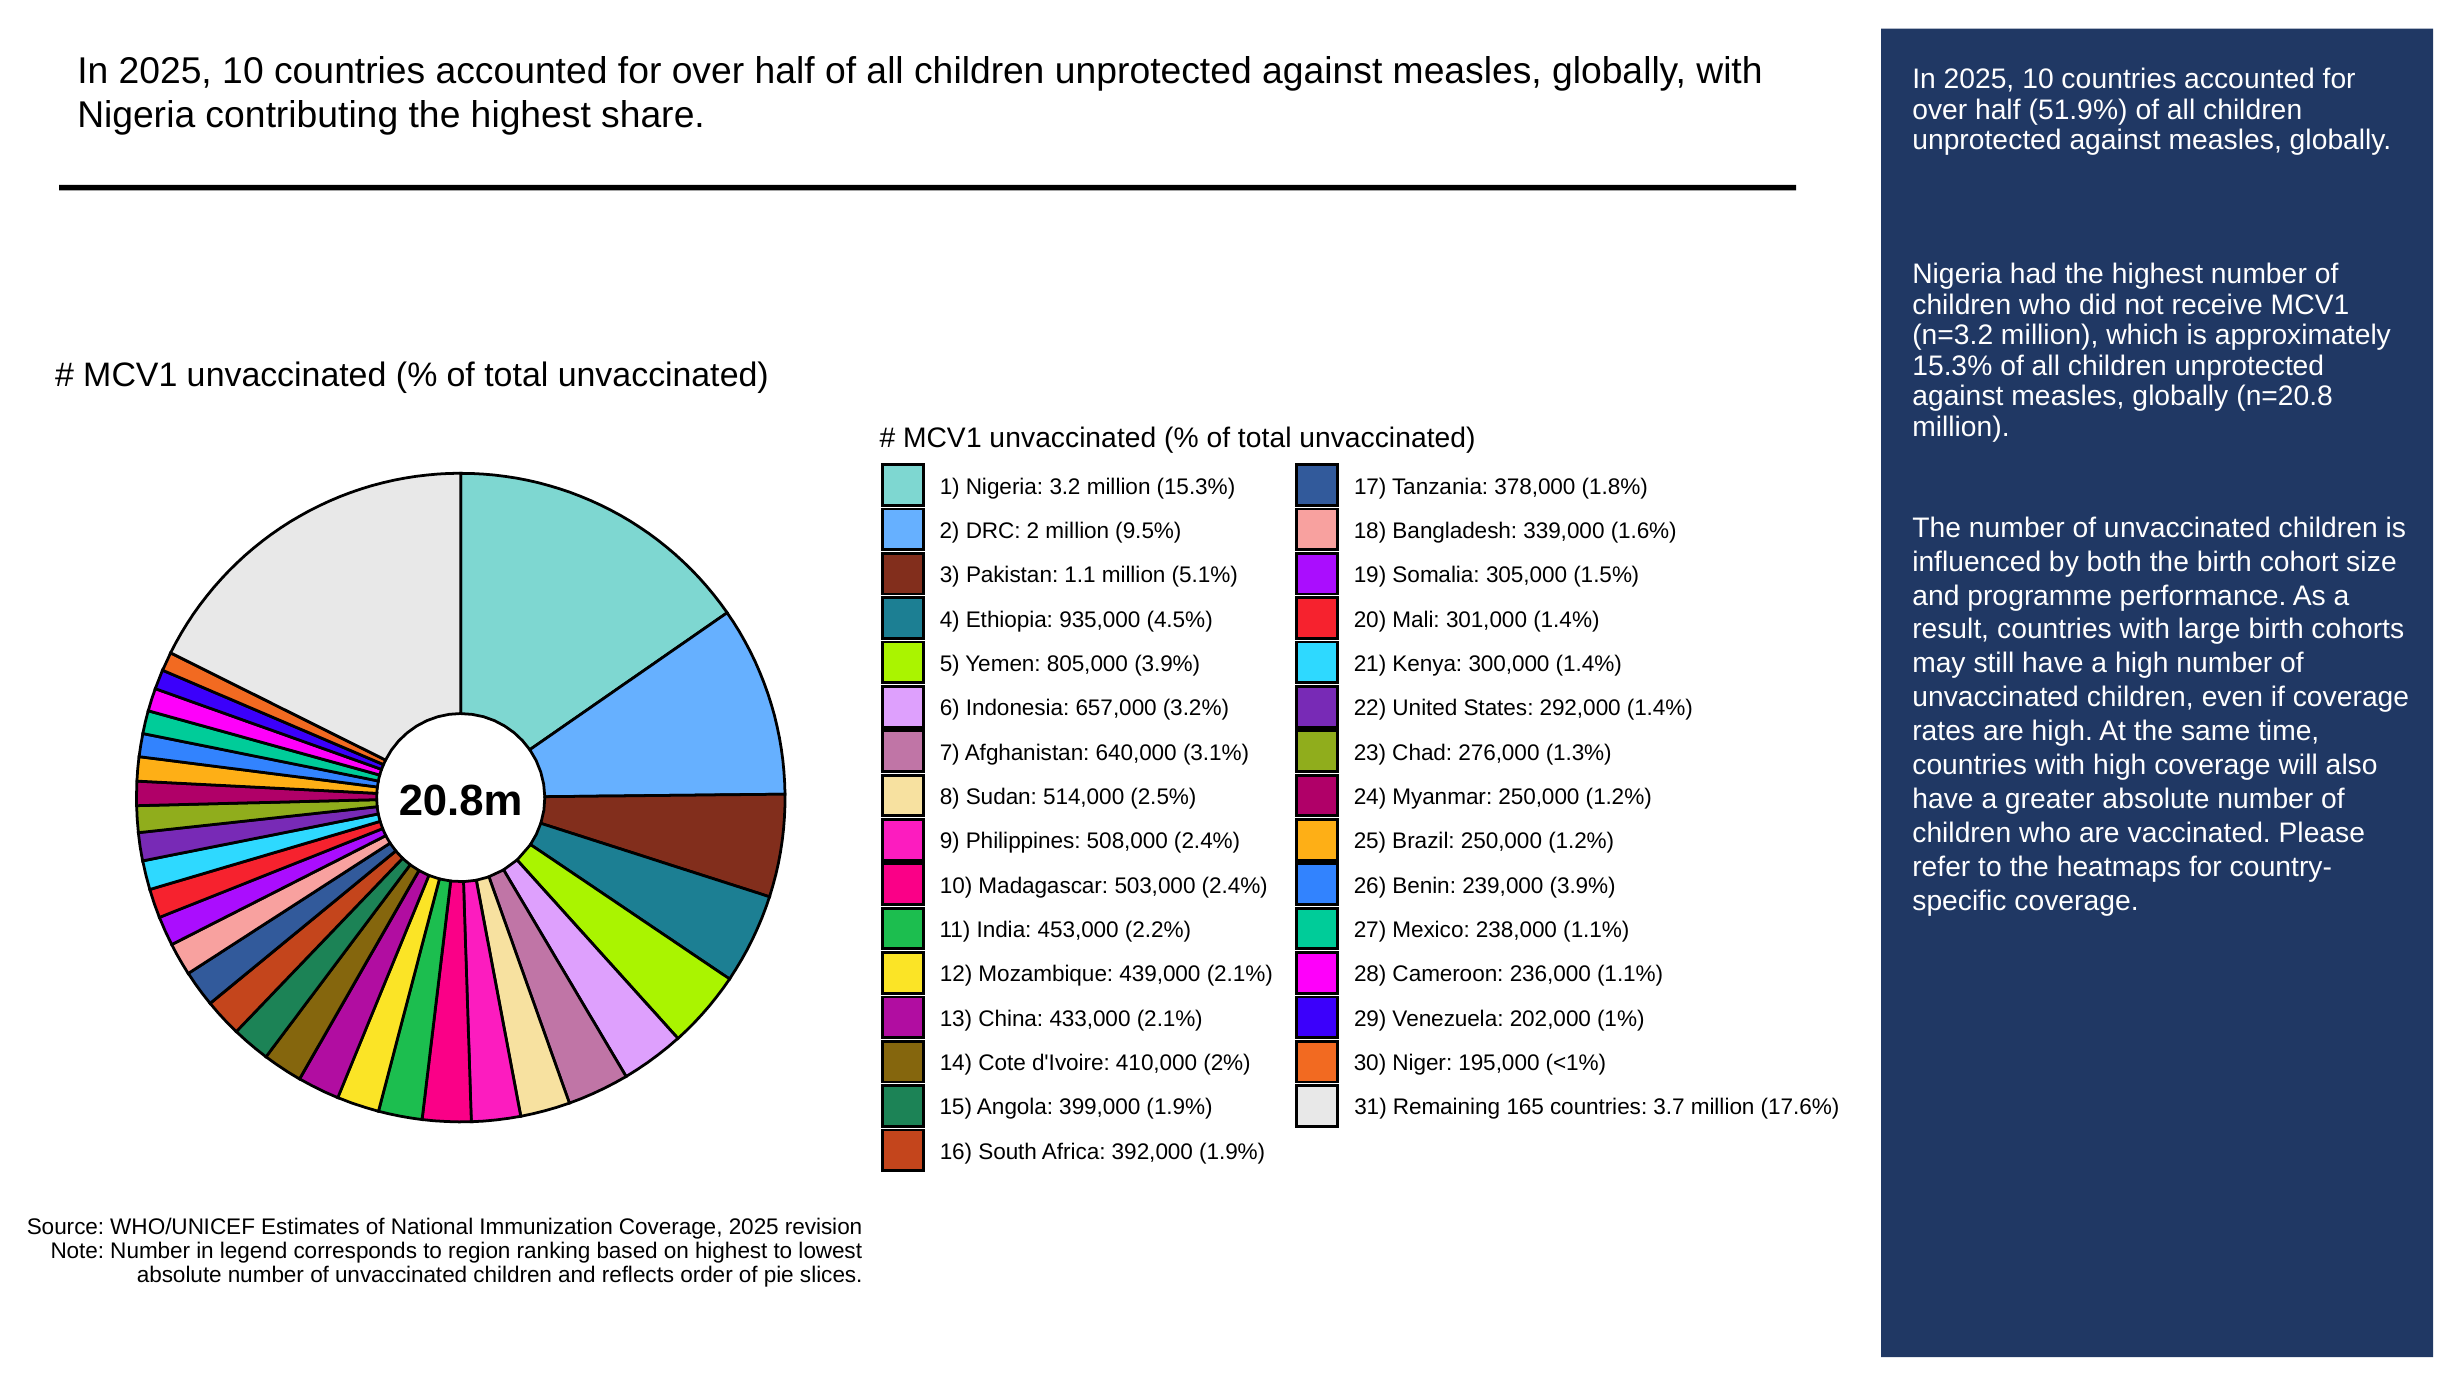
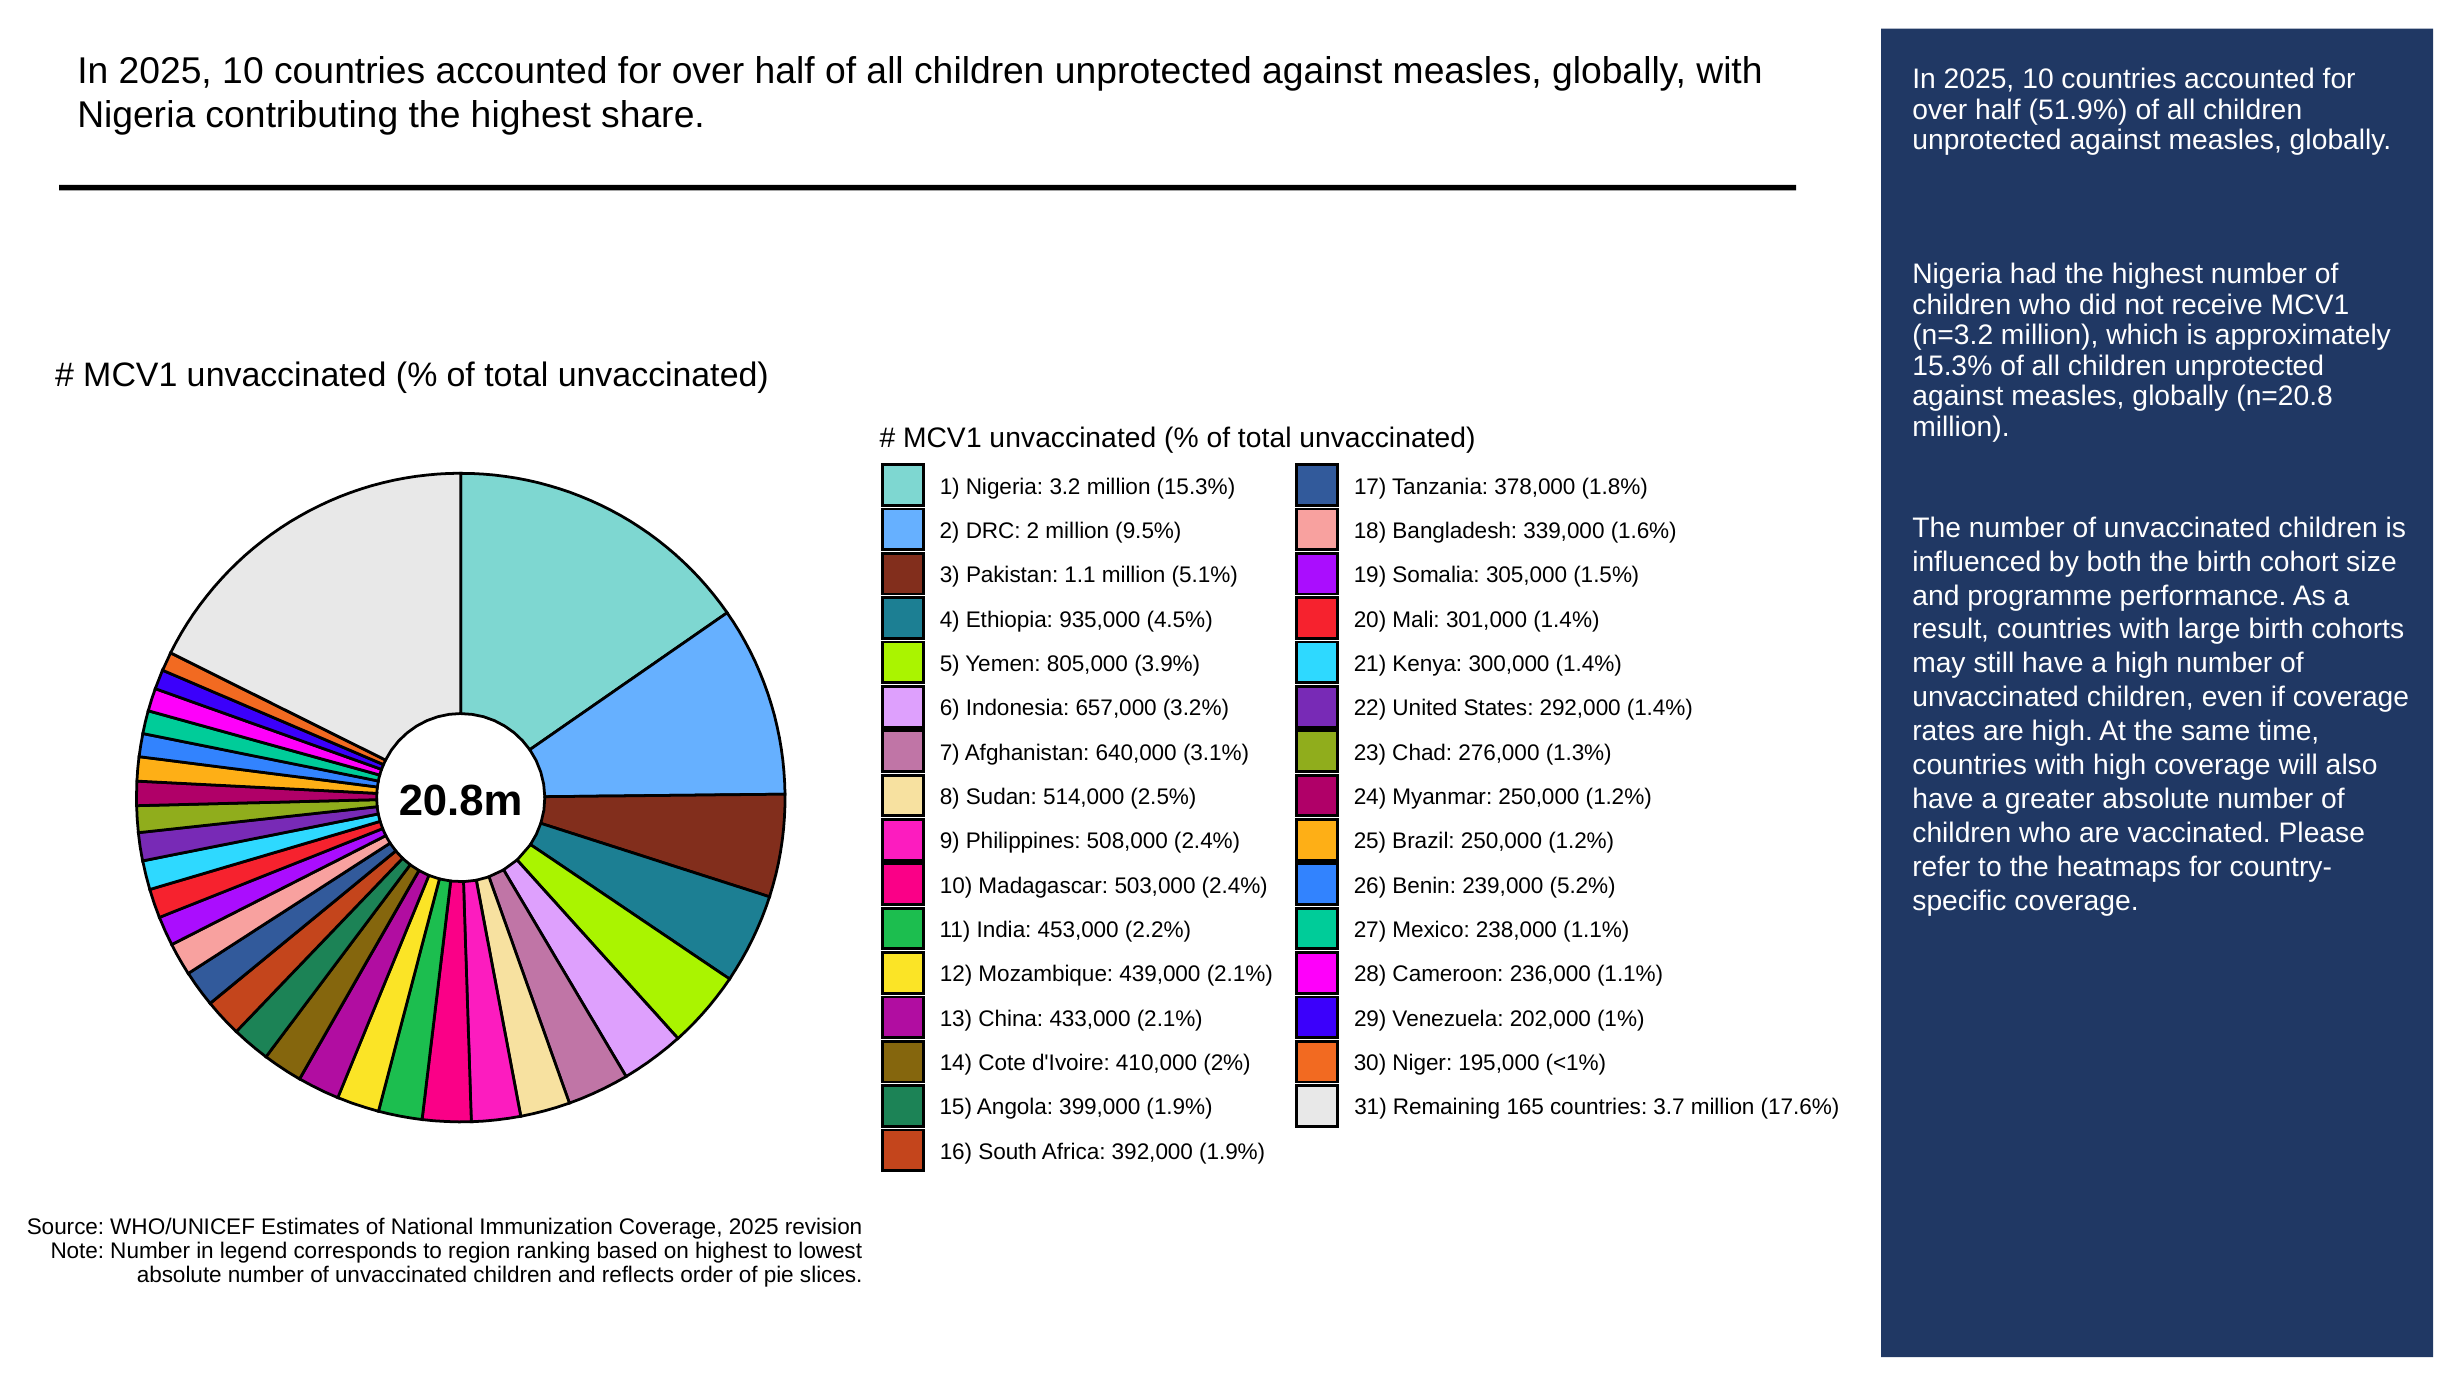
239,000 3.9%: 3.9% -> 5.2% (1583, 886)
